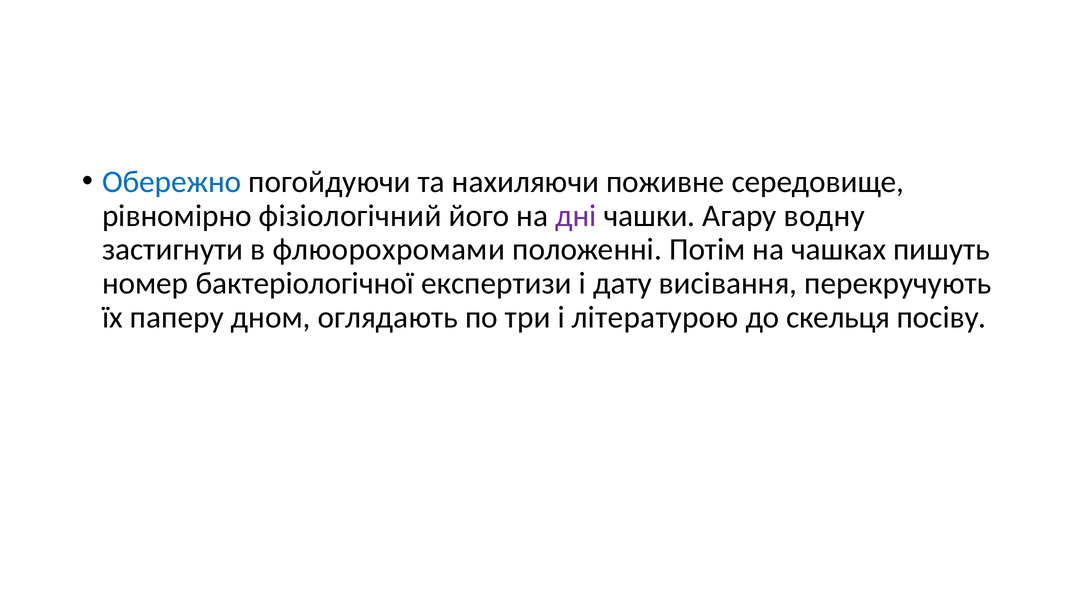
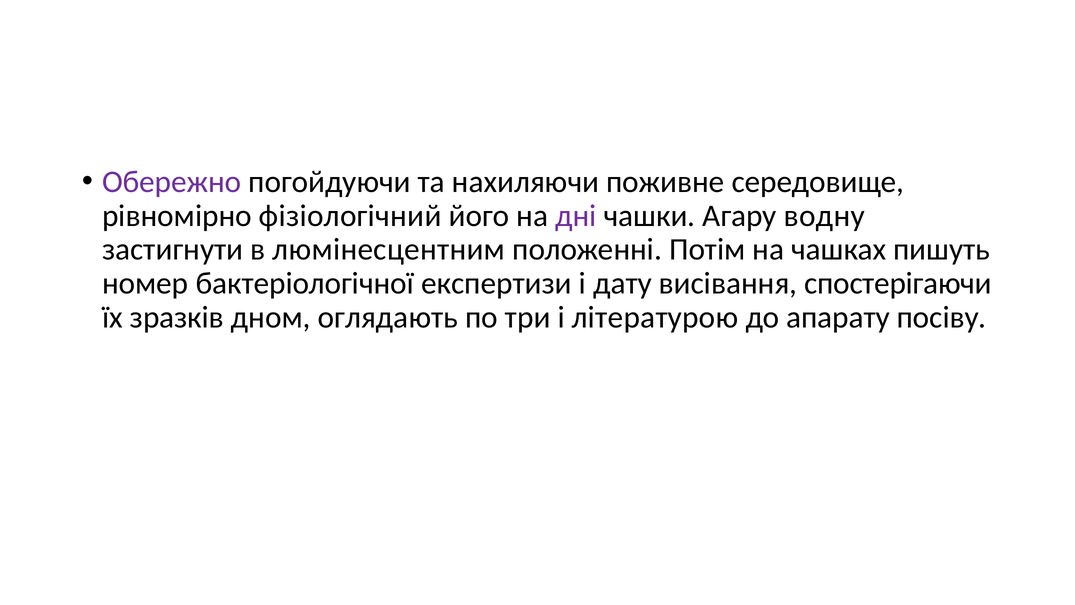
Обережно colour: blue -> purple (172, 182)
флюорохромами: флюорохромами -> люмінесцентним (389, 249)
перекручують: перекручують -> спостерігаючи (898, 283)
паперу: паперу -> зразків (177, 317)
скельця: скельця -> апарату (838, 317)
